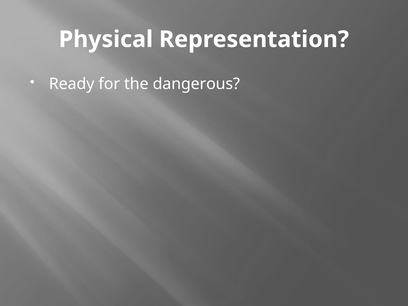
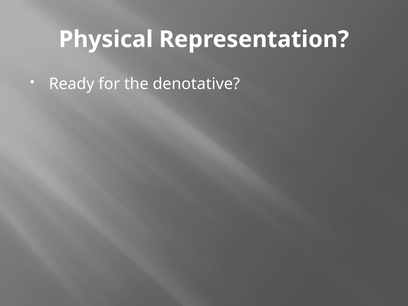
dangerous: dangerous -> denotative (196, 84)
